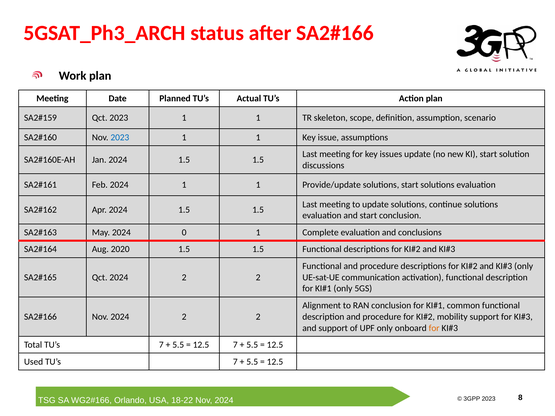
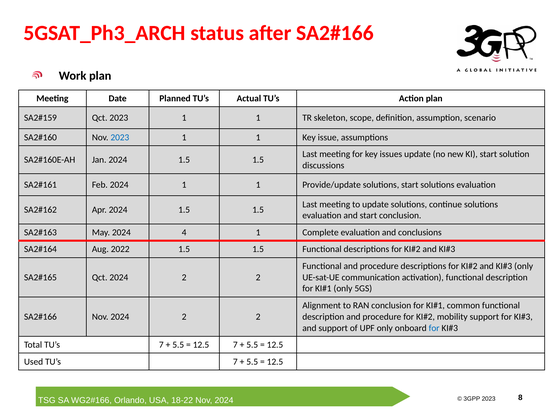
0: 0 -> 4 (184, 233)
2020: 2020 -> 2022 (120, 249)
for colour: orange -> blue (434, 328)
